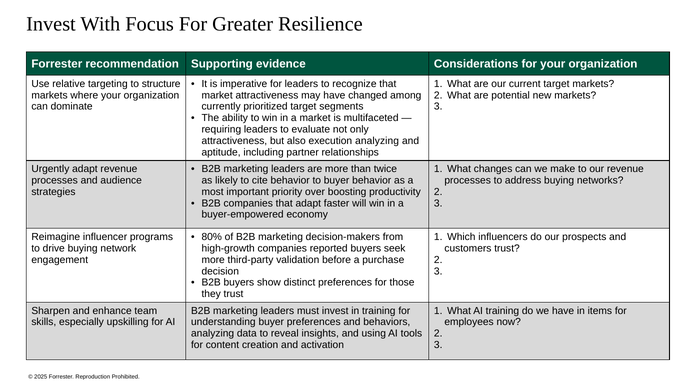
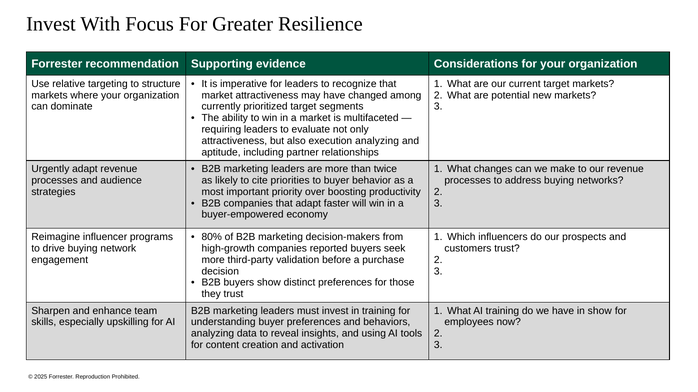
cite behavior: behavior -> priorities (290, 181)
in items: items -> show (600, 311)
